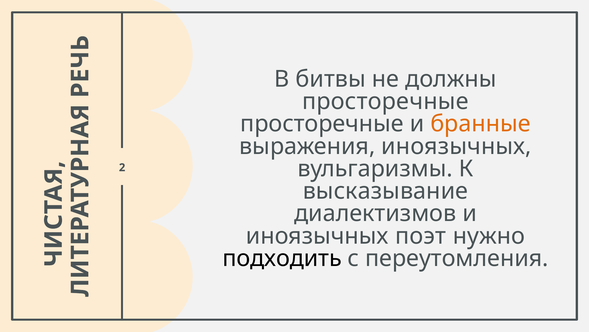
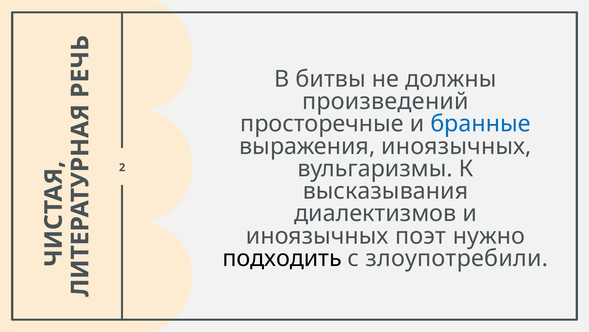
просторечные: просторечные -> произведений (385, 101)
бранные colour: orange -> blue (481, 124)
высказывание: высказывание -> высказывания (385, 191)
переутомления: переутомления -> злоупотребили (457, 258)
